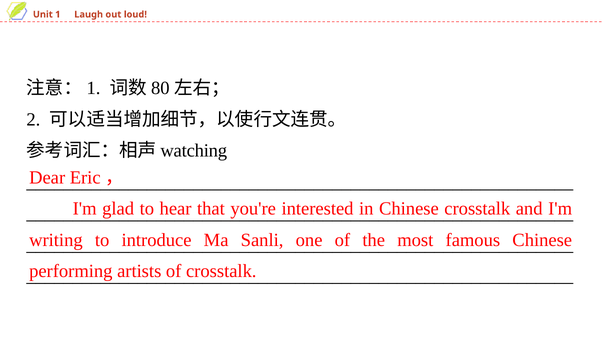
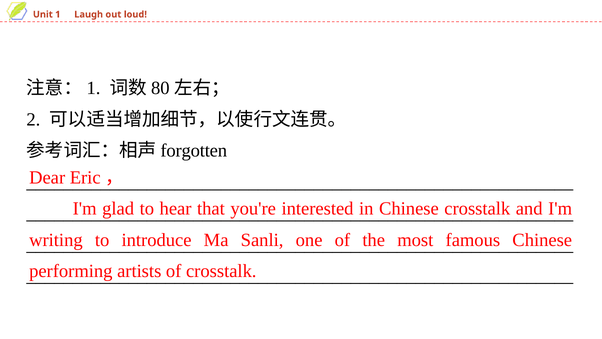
watching: watching -> forgotten (194, 150)
